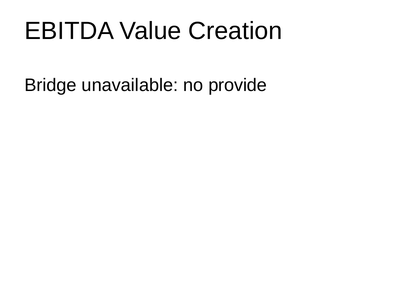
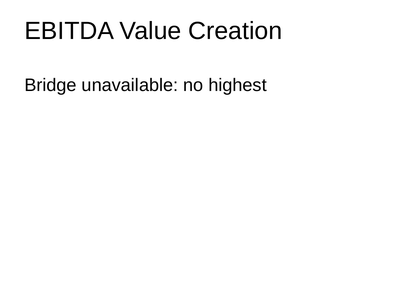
provide: provide -> highest (238, 85)
